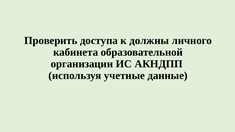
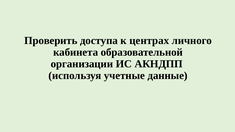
должны: должны -> центрах (149, 41)
